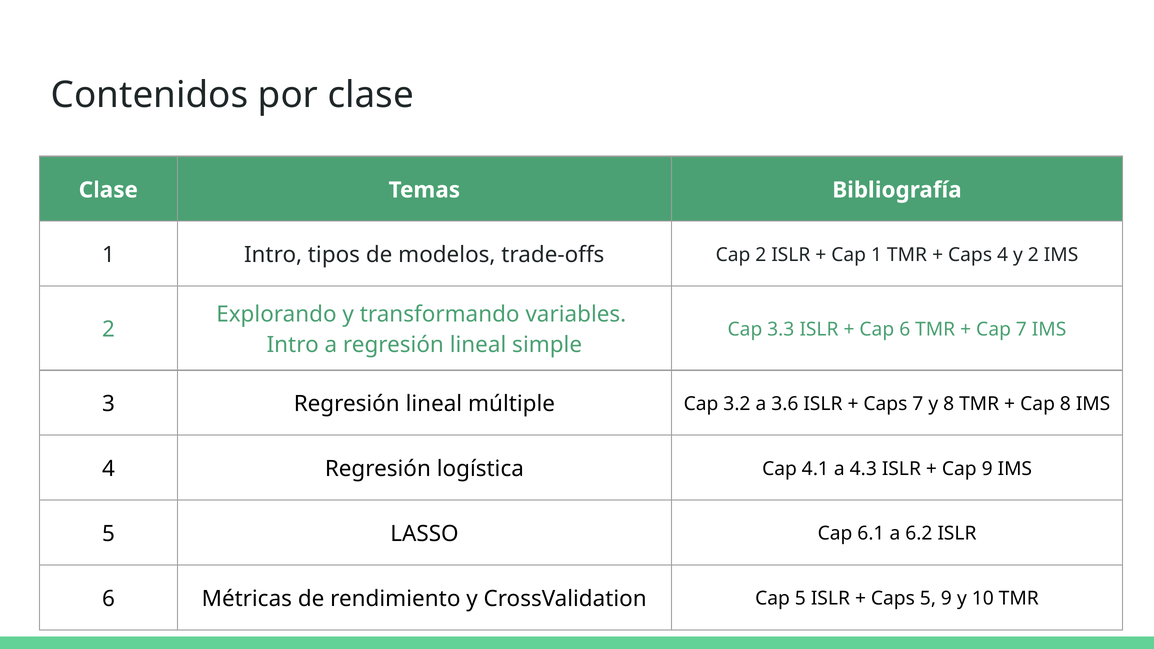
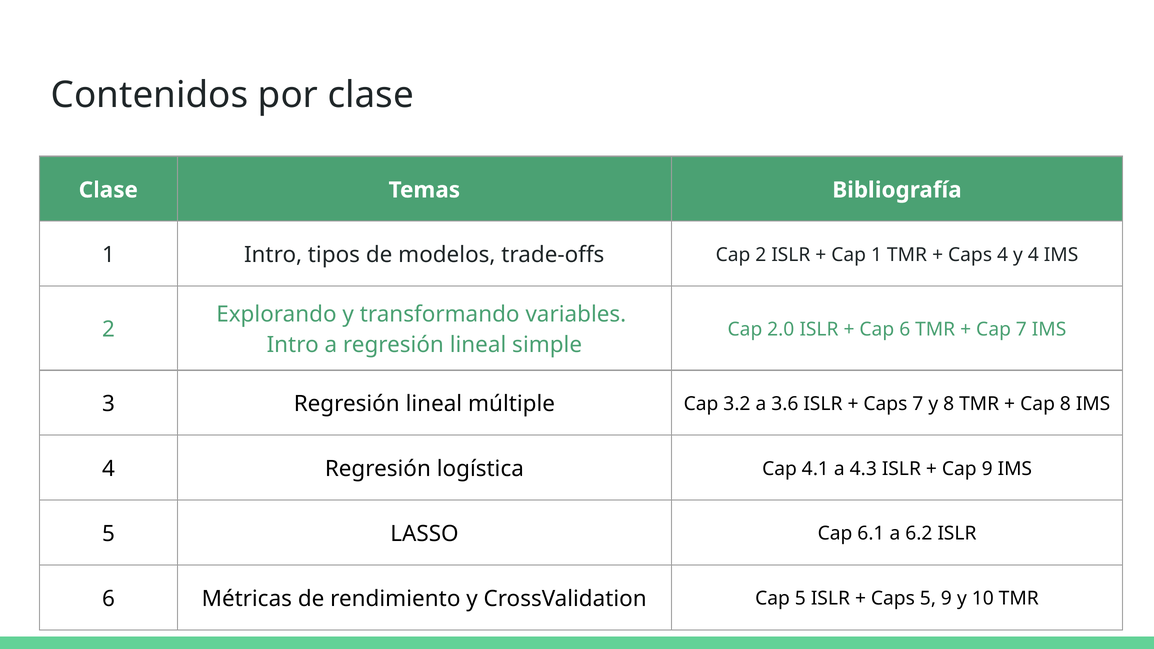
y 2: 2 -> 4 (1033, 255)
3.3: 3.3 -> 2.0 (781, 329)
